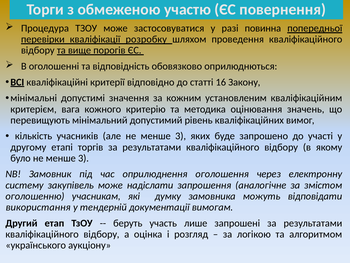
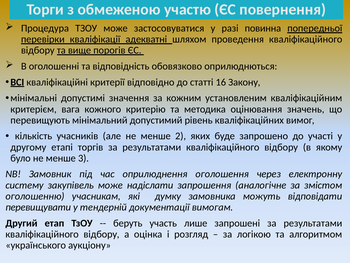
розробку: розробку -> адекватні (146, 39)
але не менше 3: 3 -> 2 (181, 136)
використання: використання -> перевищувати (38, 207)
